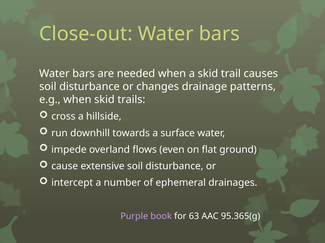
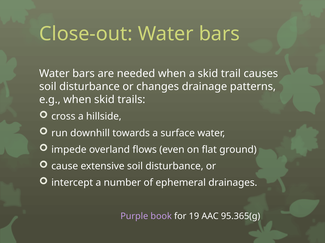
63: 63 -> 19 (194, 217)
